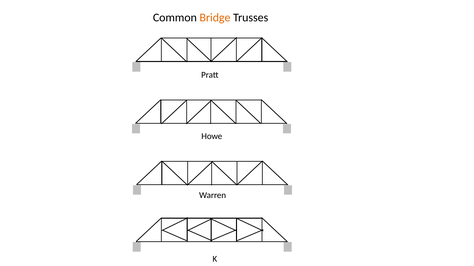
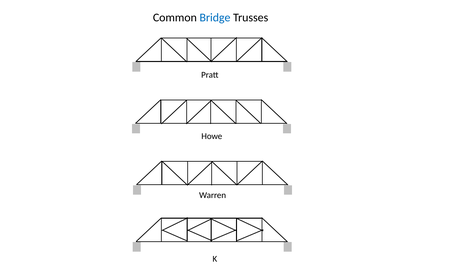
Bridge colour: orange -> blue (215, 18)
